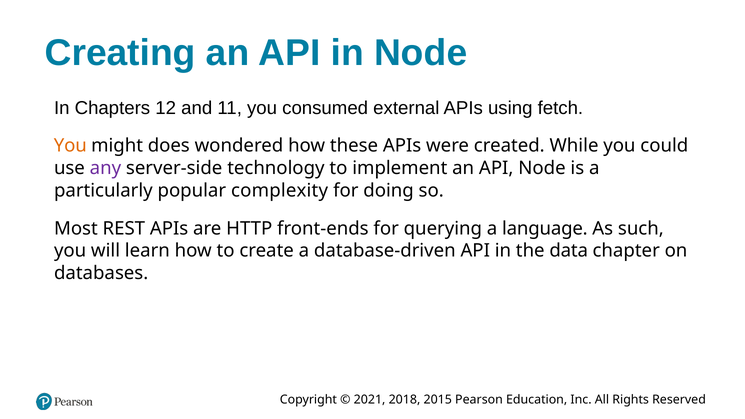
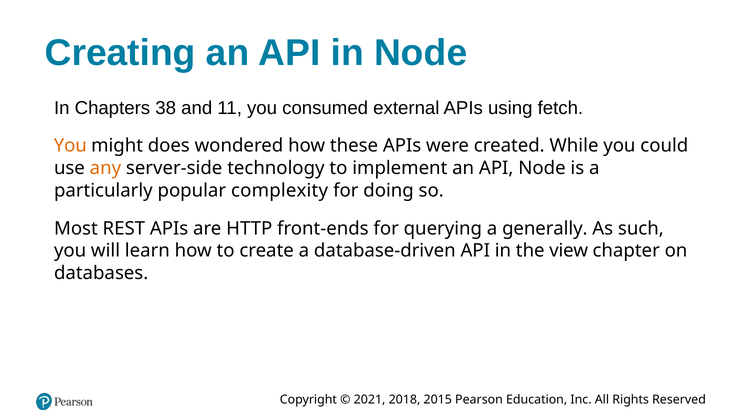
12: 12 -> 38 (166, 108)
any colour: purple -> orange (105, 168)
language: language -> generally (545, 228)
data: data -> view (569, 251)
